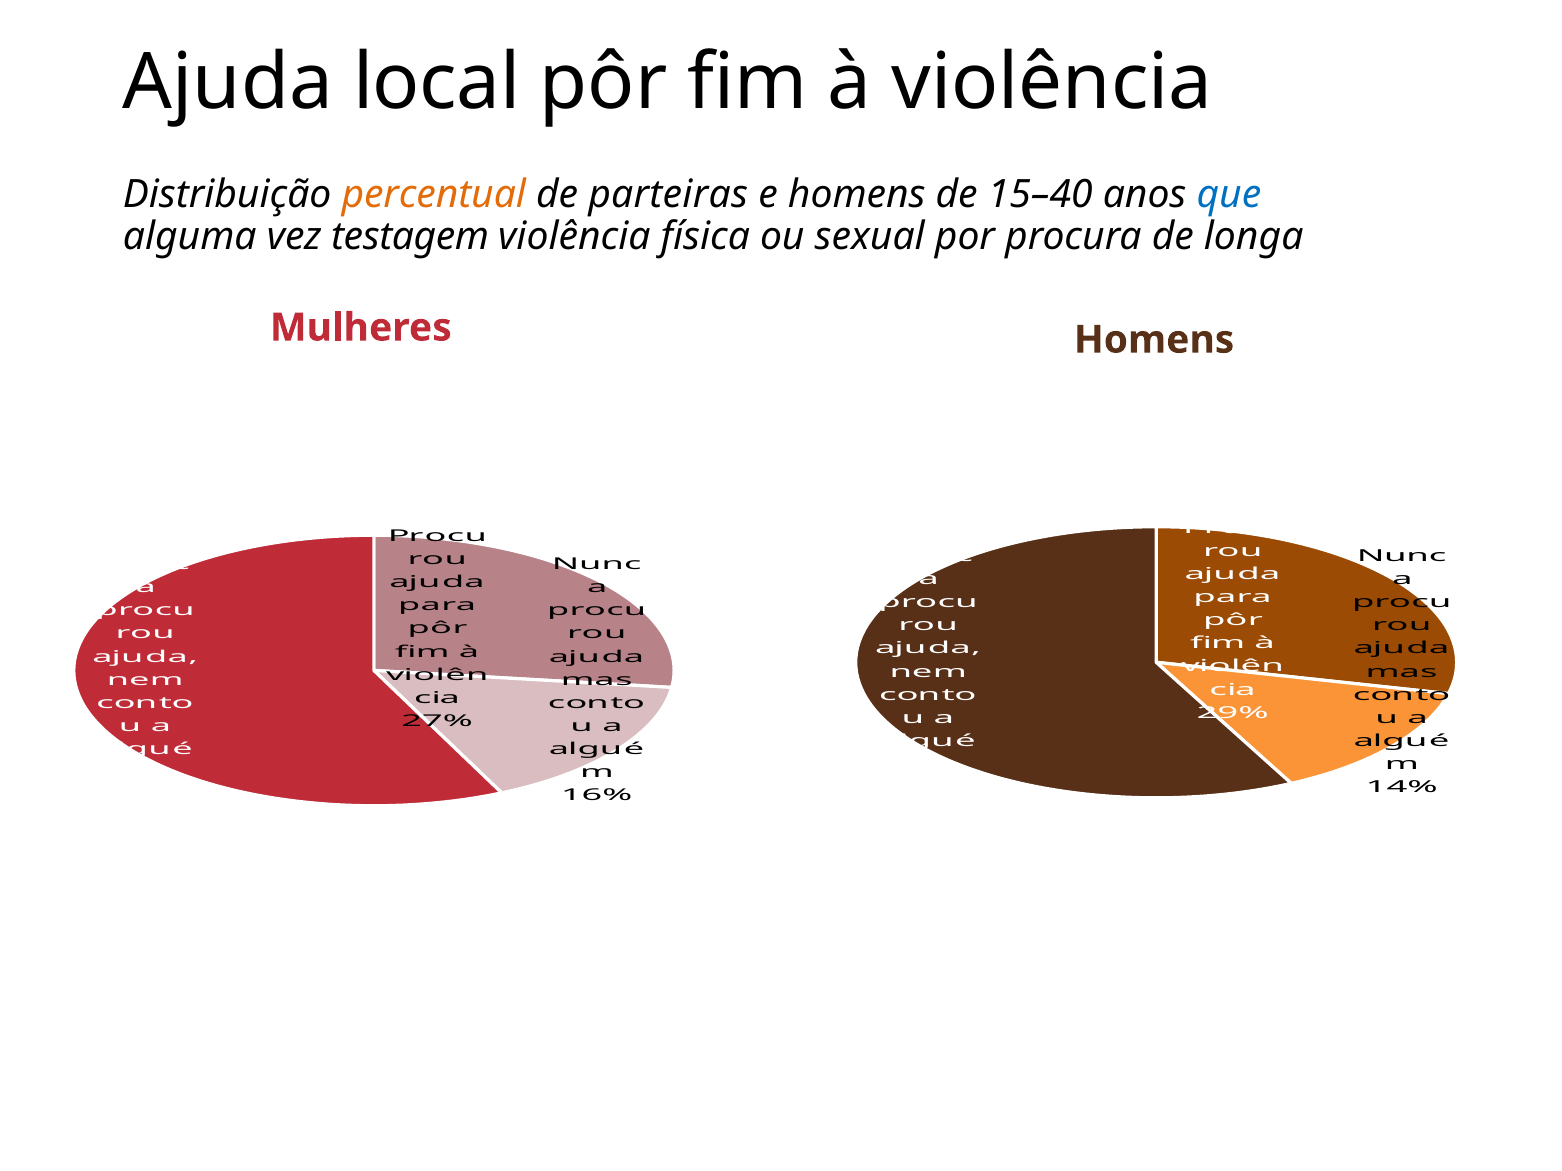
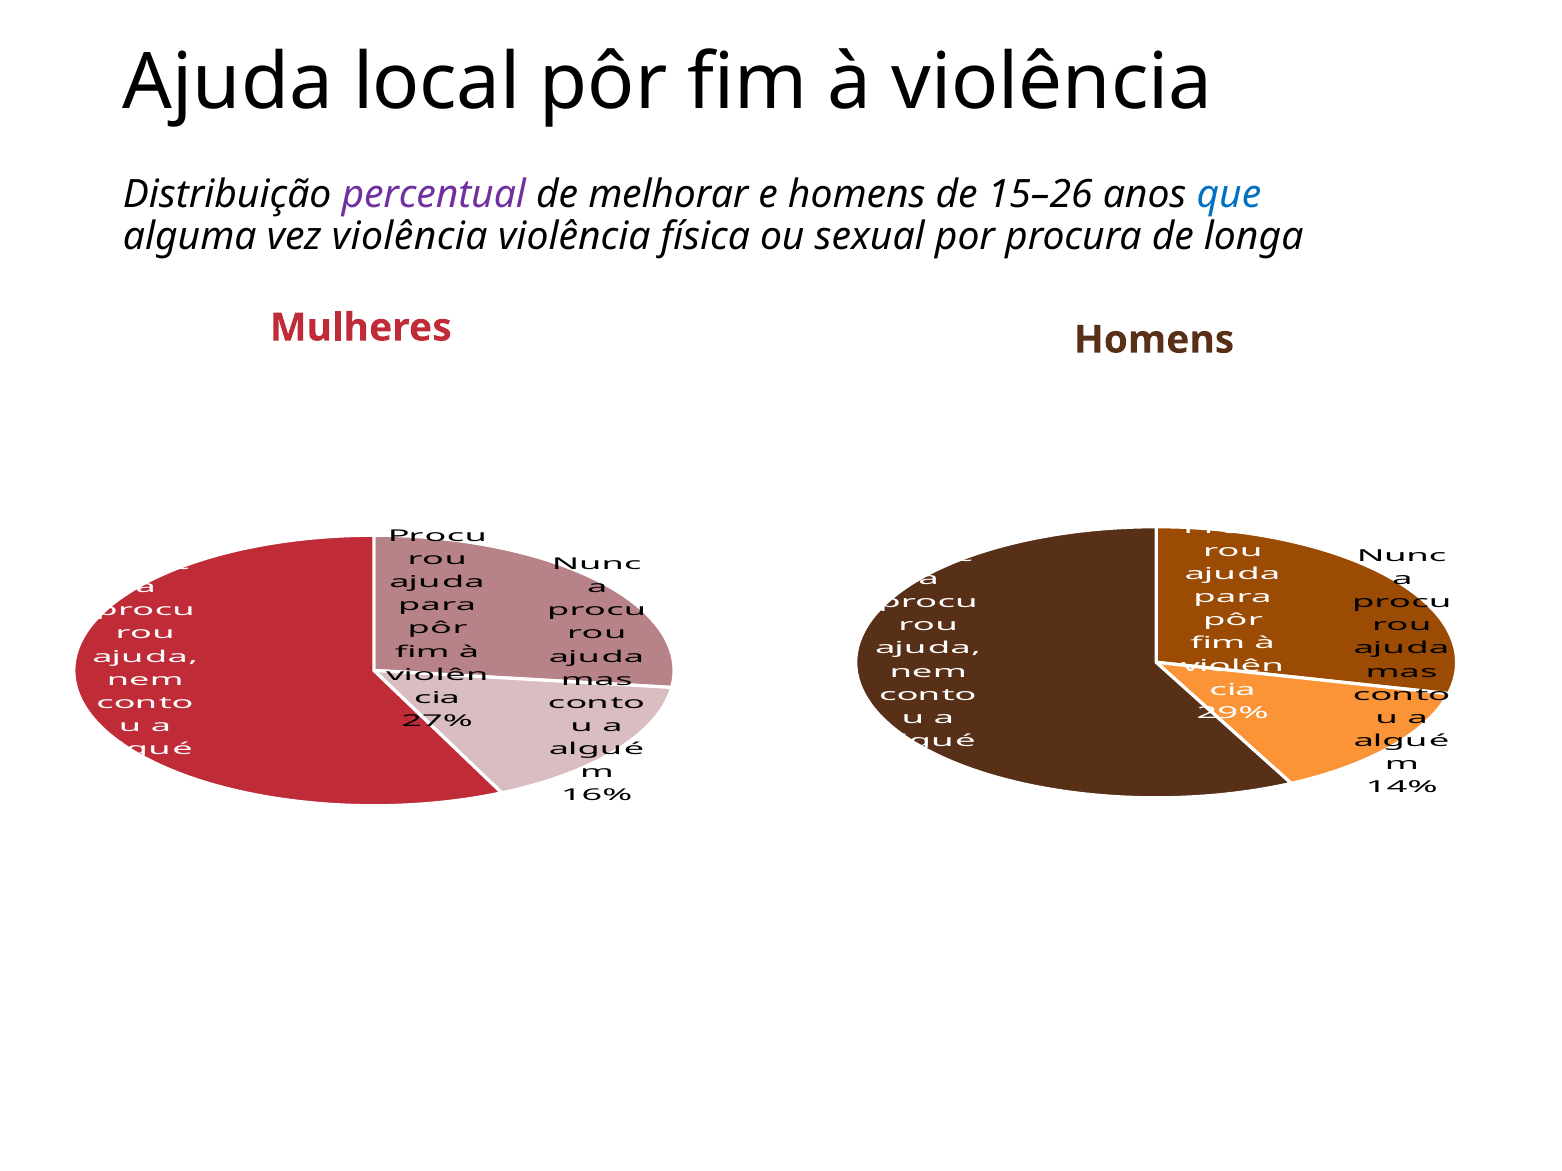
percentual colour: orange -> purple (434, 194)
parteiras: parteiras -> melhorar (668, 194)
15–40: 15–40 -> 15–26 (1040, 194)
vez testagem: testagem -> violência (410, 236)
